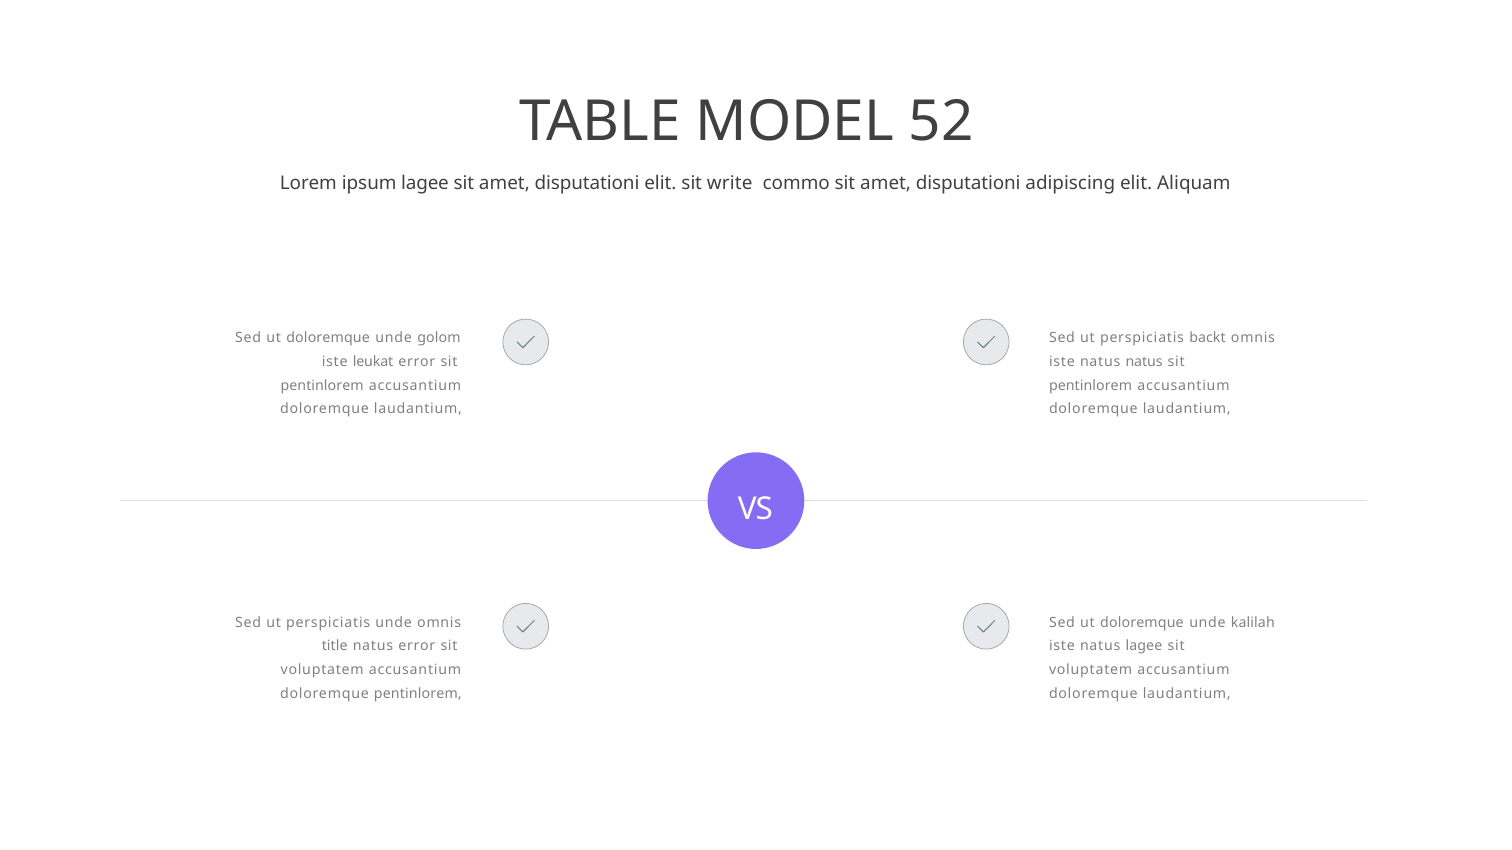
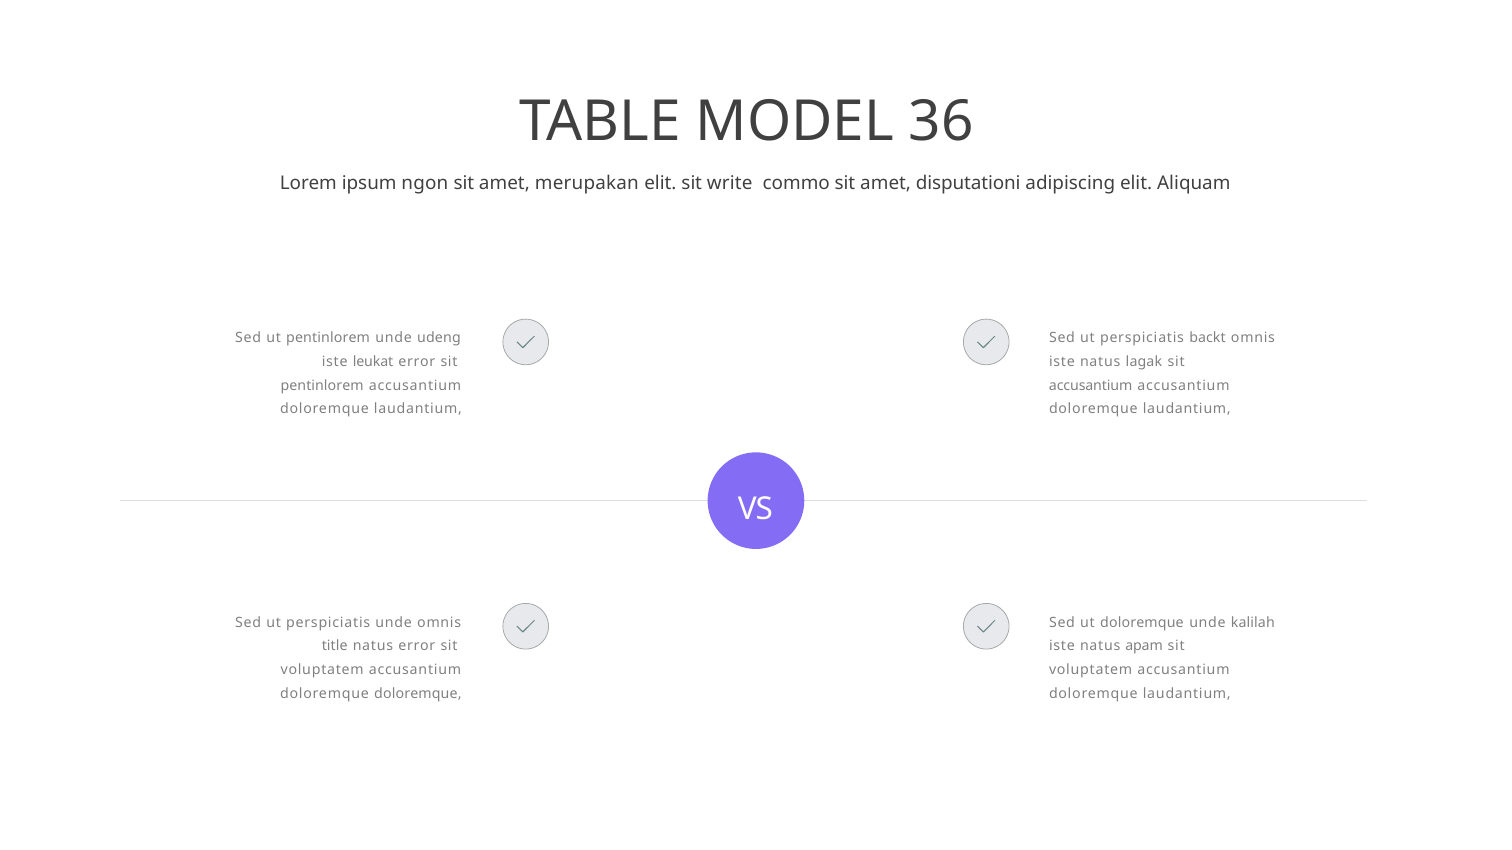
52: 52 -> 36 (941, 122)
ipsum lagee: lagee -> ngon (425, 183)
disputationi: disputationi -> merupakan (587, 183)
doloremque: doloremque -> pentinlorem (328, 339)
golom: golom -> udeng (439, 339)
natus natus: natus -> lagak (1144, 362)
pentinlorem: pentinlorem -> accusantium (1091, 386)
natus lagee: lagee -> apam (1144, 647)
doloremque pentinlorem: pentinlorem -> doloremque (418, 694)
